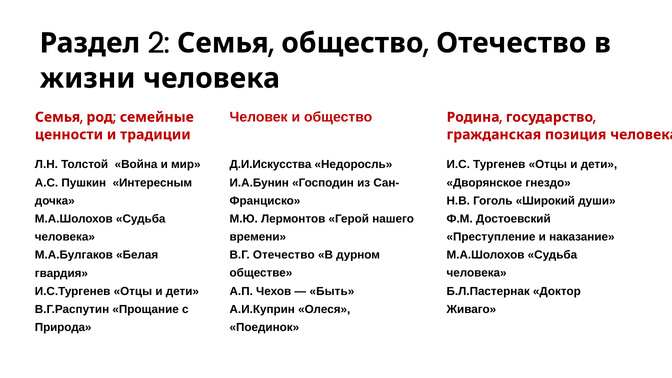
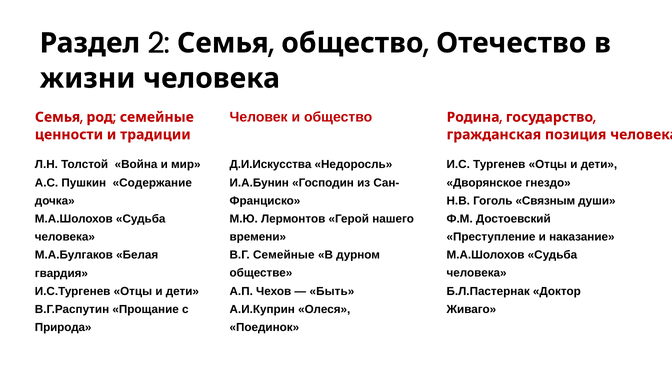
Интересным: Интересным -> Содержание (152, 183)
Широкий: Широкий -> Связным (545, 201)
В.Г Отечество: Отечество -> Семейные (284, 255)
